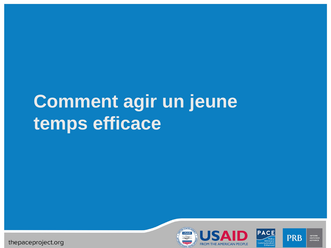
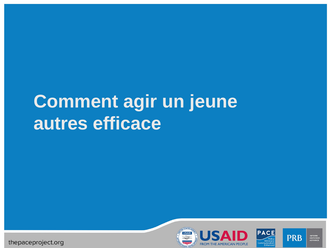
temps: temps -> autres (61, 124)
